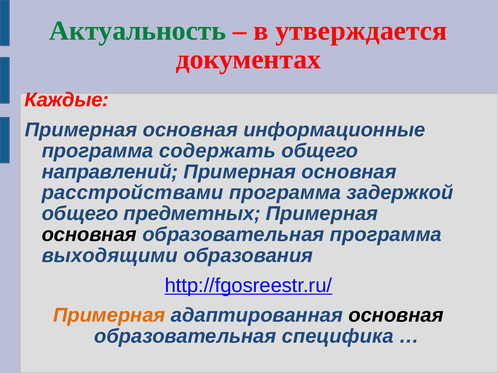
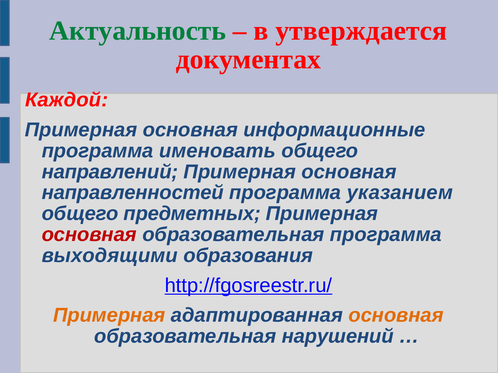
Каждые: Каждые -> Каждой (67, 100)
содержать: содержать -> именовать (217, 151)
расстройствами: расстройствами -> направленностей (133, 193)
задержкой: задержкой -> указанием (400, 193)
основная colour: black -> red (89, 235)
основная colour: black -> orange (396, 316)
специфика: специфика -> нарушений (338, 337)
